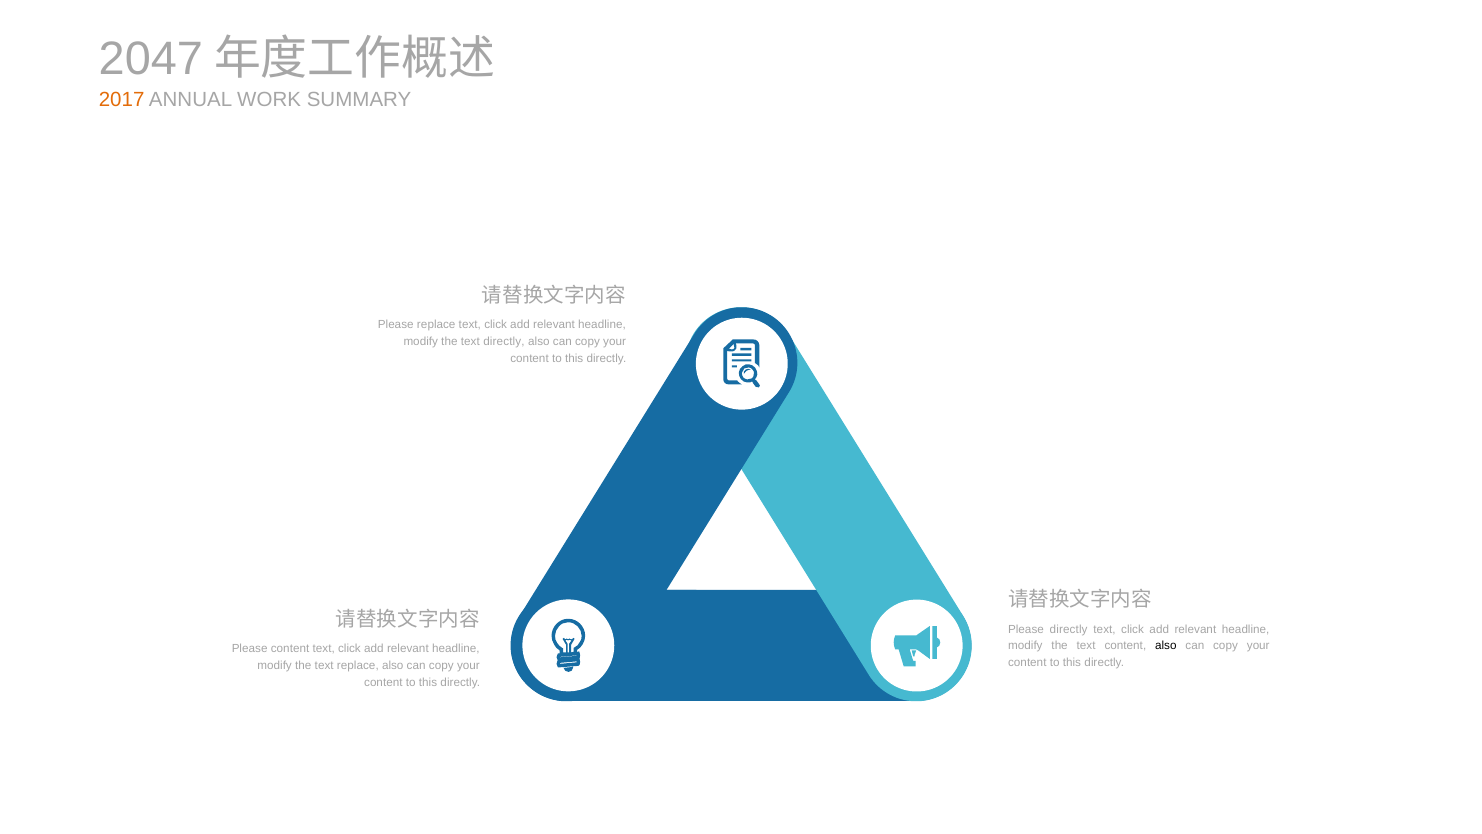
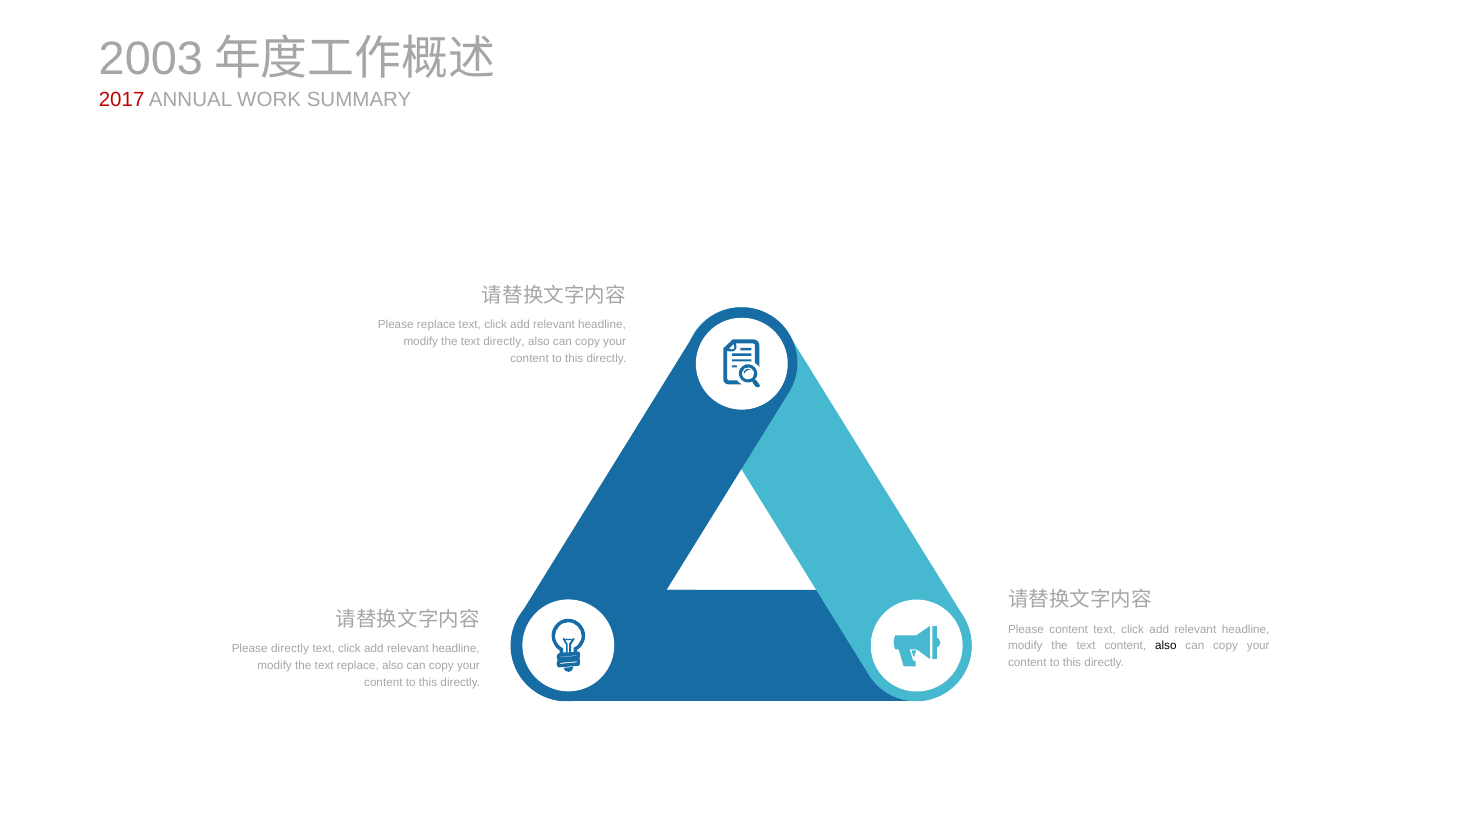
2047: 2047 -> 2003 (151, 59)
2017 colour: orange -> red (122, 99)
Please directly: directly -> content (1069, 629)
Please content: content -> directly (290, 648)
